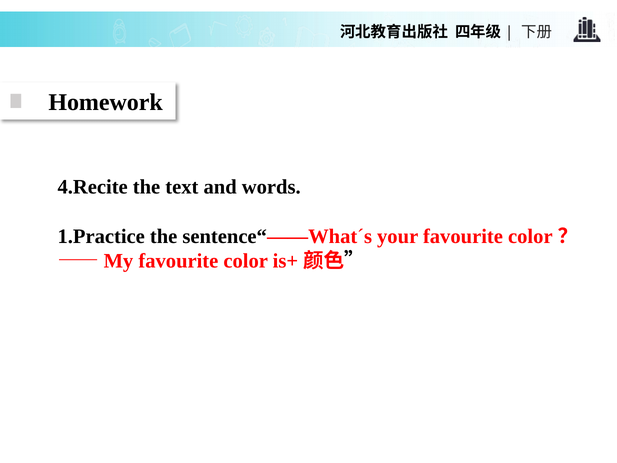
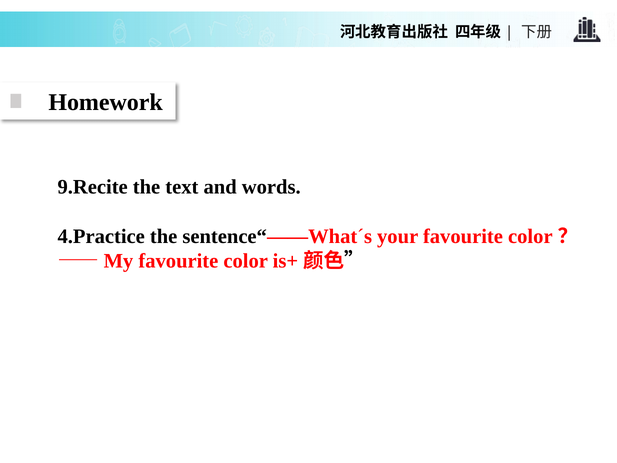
4.Recite: 4.Recite -> 9.Recite (93, 187)
1.Practice: 1.Practice -> 4.Practice (101, 236)
